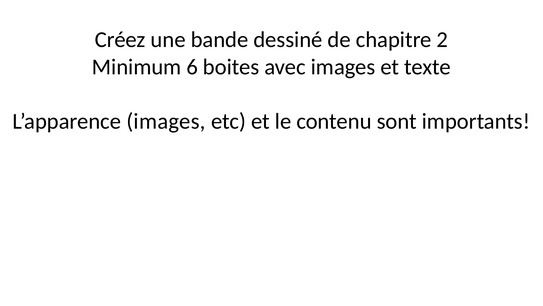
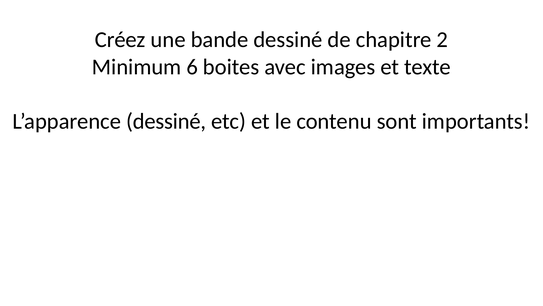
L’apparence images: images -> dessiné (166, 121)
